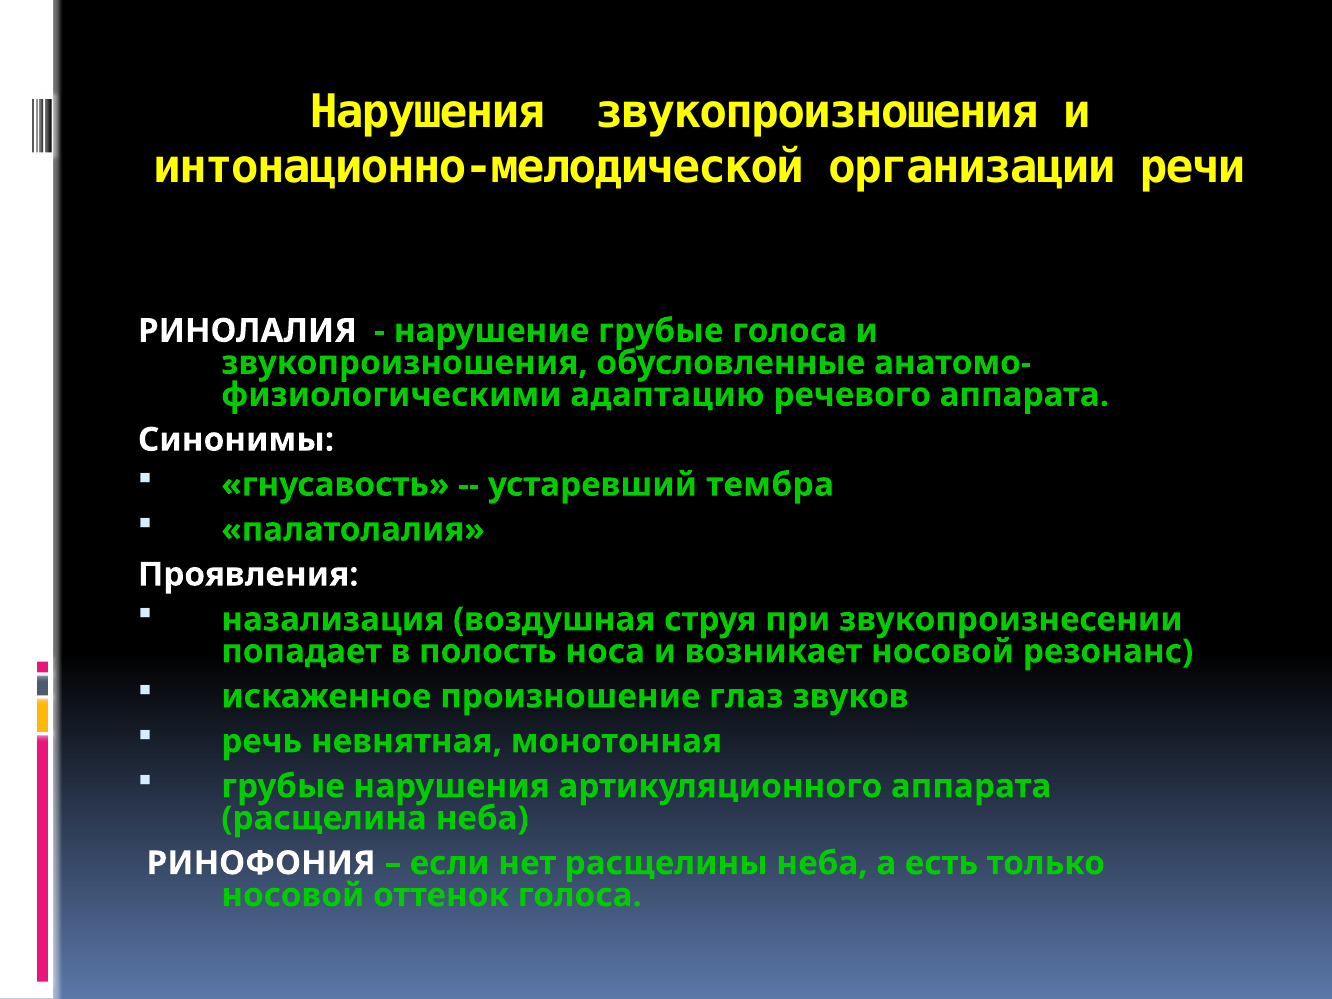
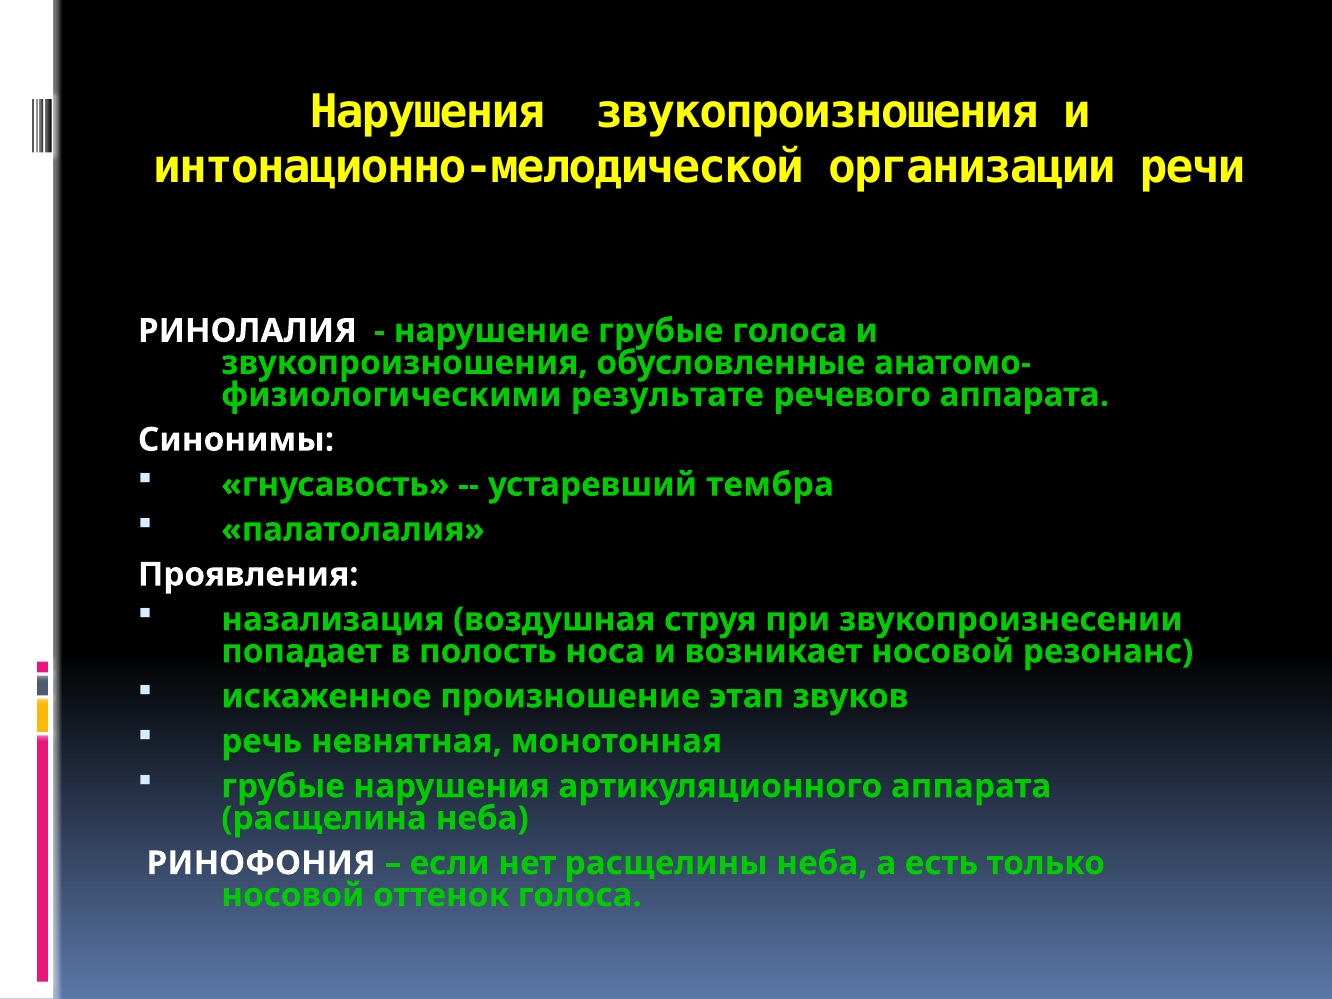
адаптацию: адаптацию -> результате (667, 395)
глаз: глаз -> этап (747, 696)
